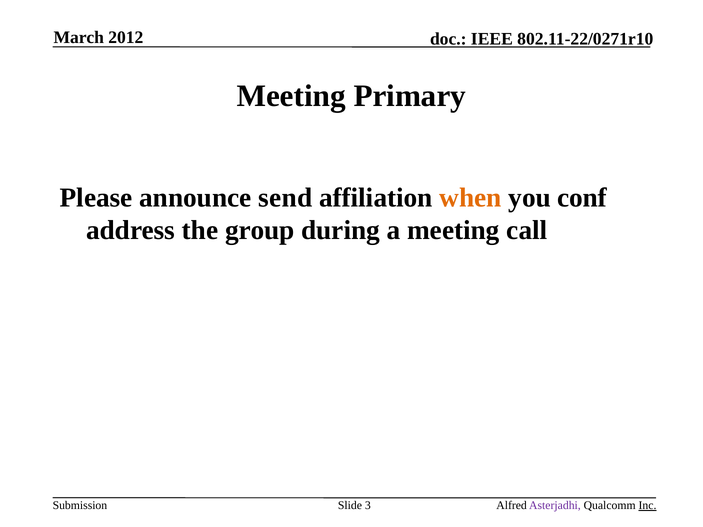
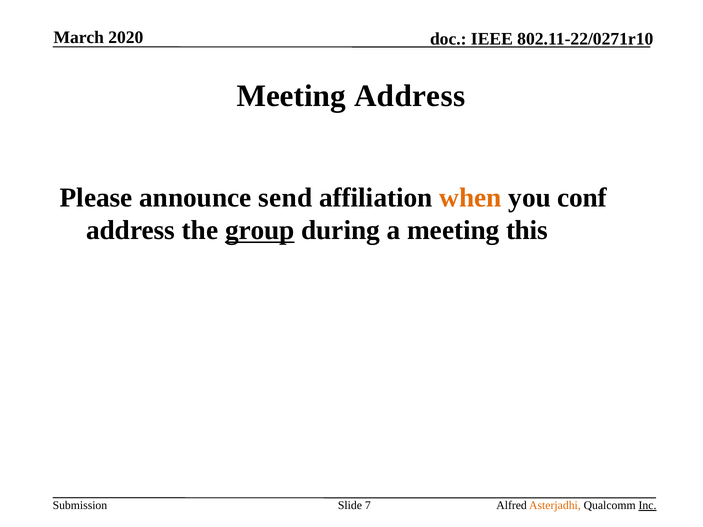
2012: 2012 -> 2020 (126, 37)
Meeting Primary: Primary -> Address (410, 96)
group underline: none -> present (260, 230)
call: call -> this (527, 230)
3: 3 -> 7 (368, 506)
Asterjadhi colour: purple -> orange (555, 506)
